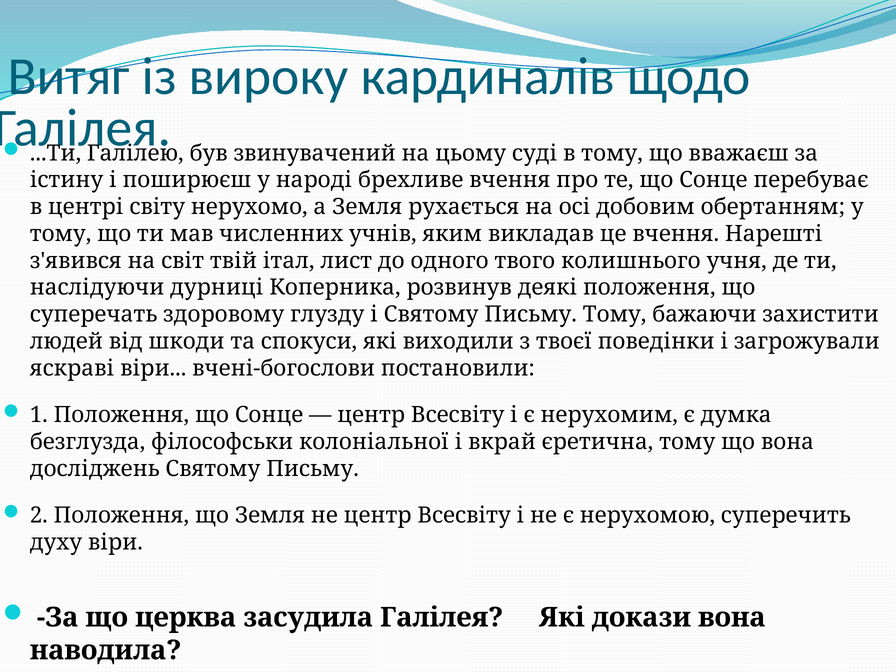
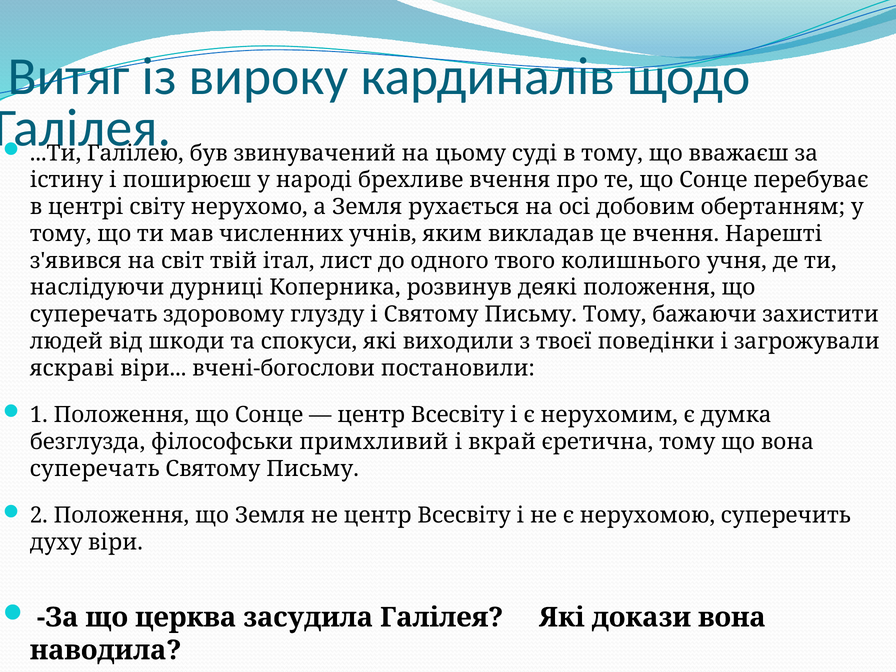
колоніальної: колоніальної -> примхливий (374, 442)
досліджень: досліджень -> суперечать (95, 469)
